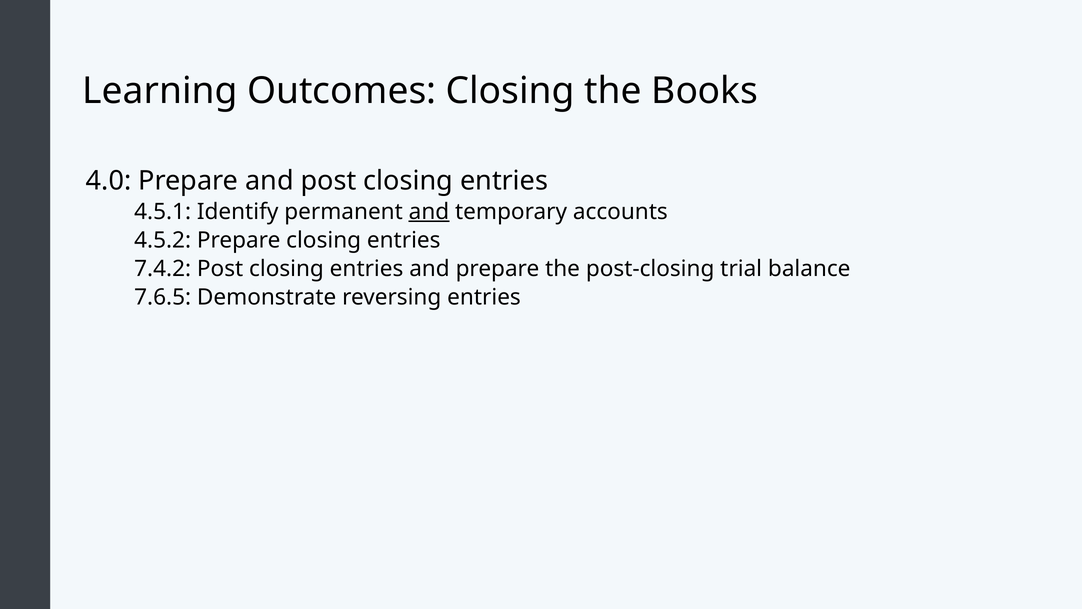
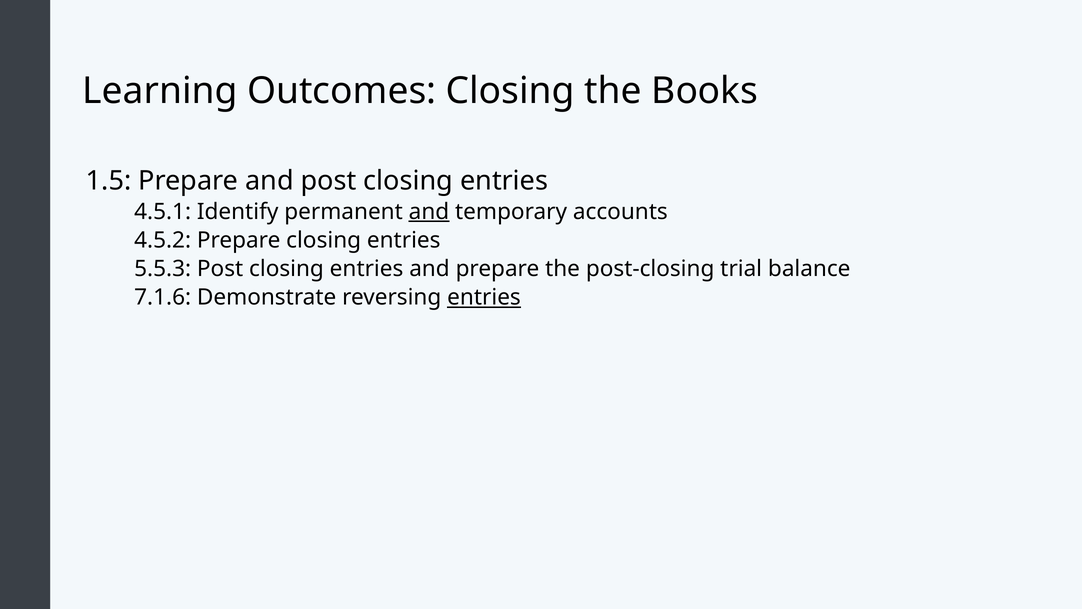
4.0: 4.0 -> 1.5 (109, 181)
7.4.2: 7.4.2 -> 5.5.3 (163, 269)
7.6.5: 7.6.5 -> 7.1.6 (163, 297)
entries underline: none -> present (484, 297)
